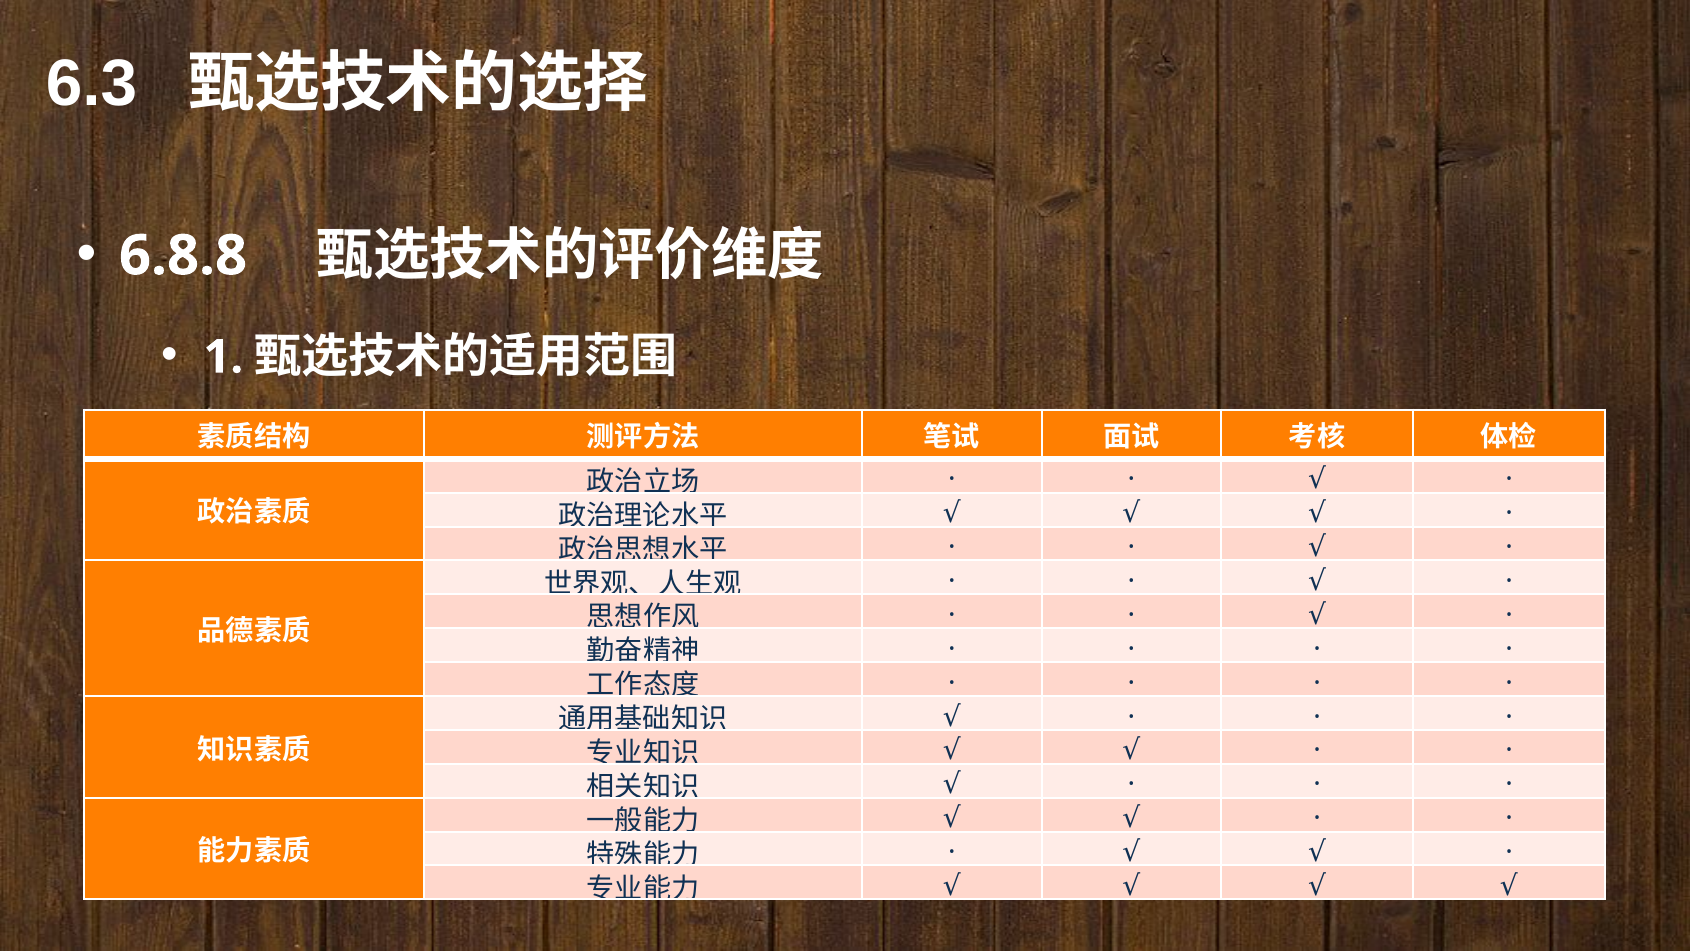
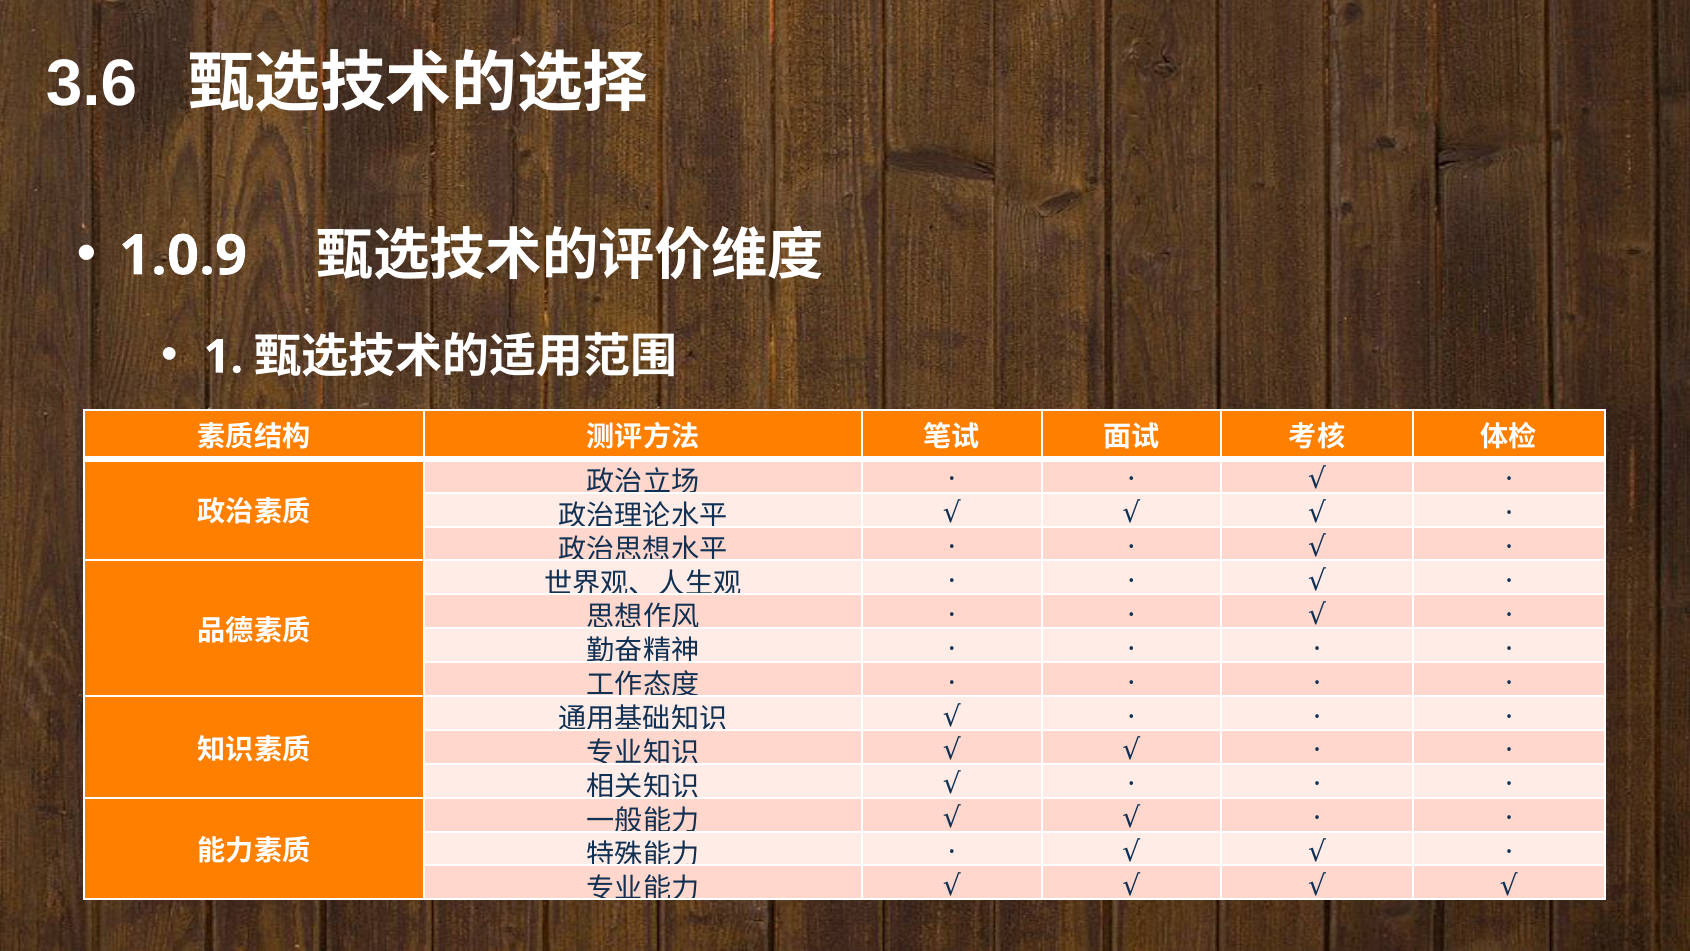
6.3: 6.3 -> 3.6 (91, 83)
6.8.8: 6.8.8 -> 1.0.9 (183, 256)
